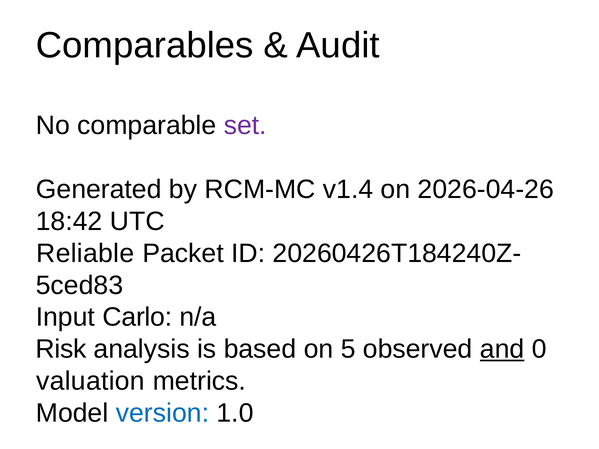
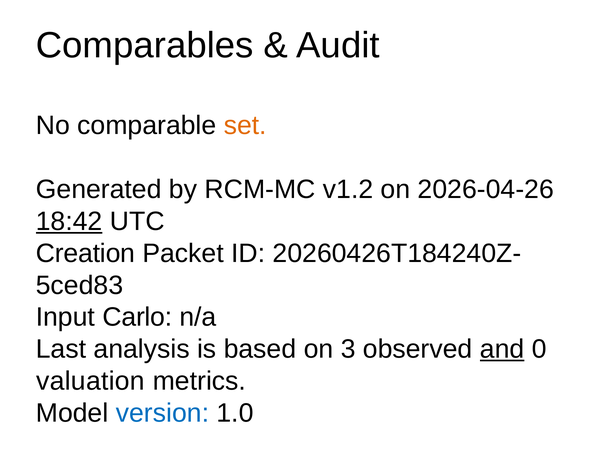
set colour: purple -> orange (245, 126)
v1.4: v1.4 -> v1.2 (348, 190)
18:42 underline: none -> present (69, 221)
Reliable: Reliable -> Creation (85, 253)
Risk: Risk -> Last (61, 349)
5: 5 -> 3 (348, 349)
